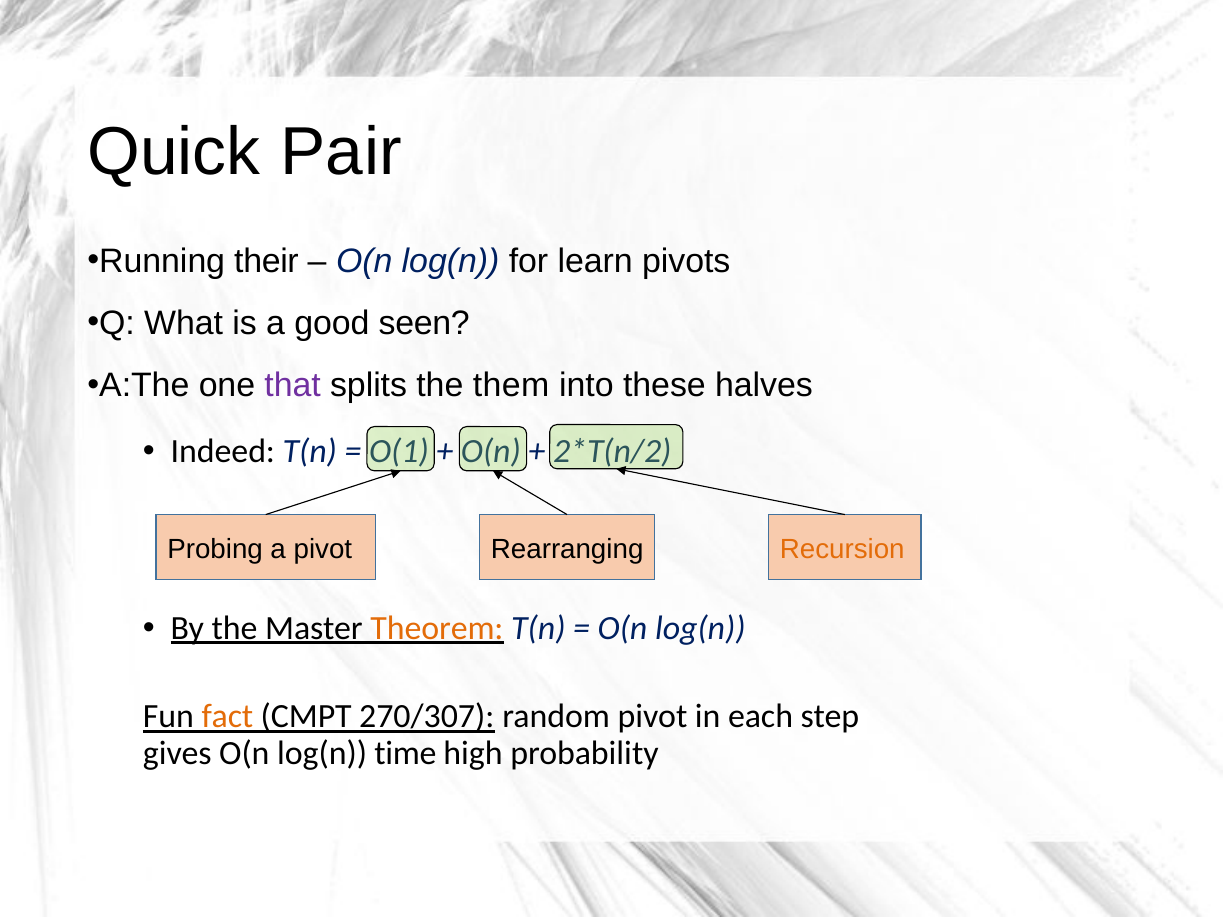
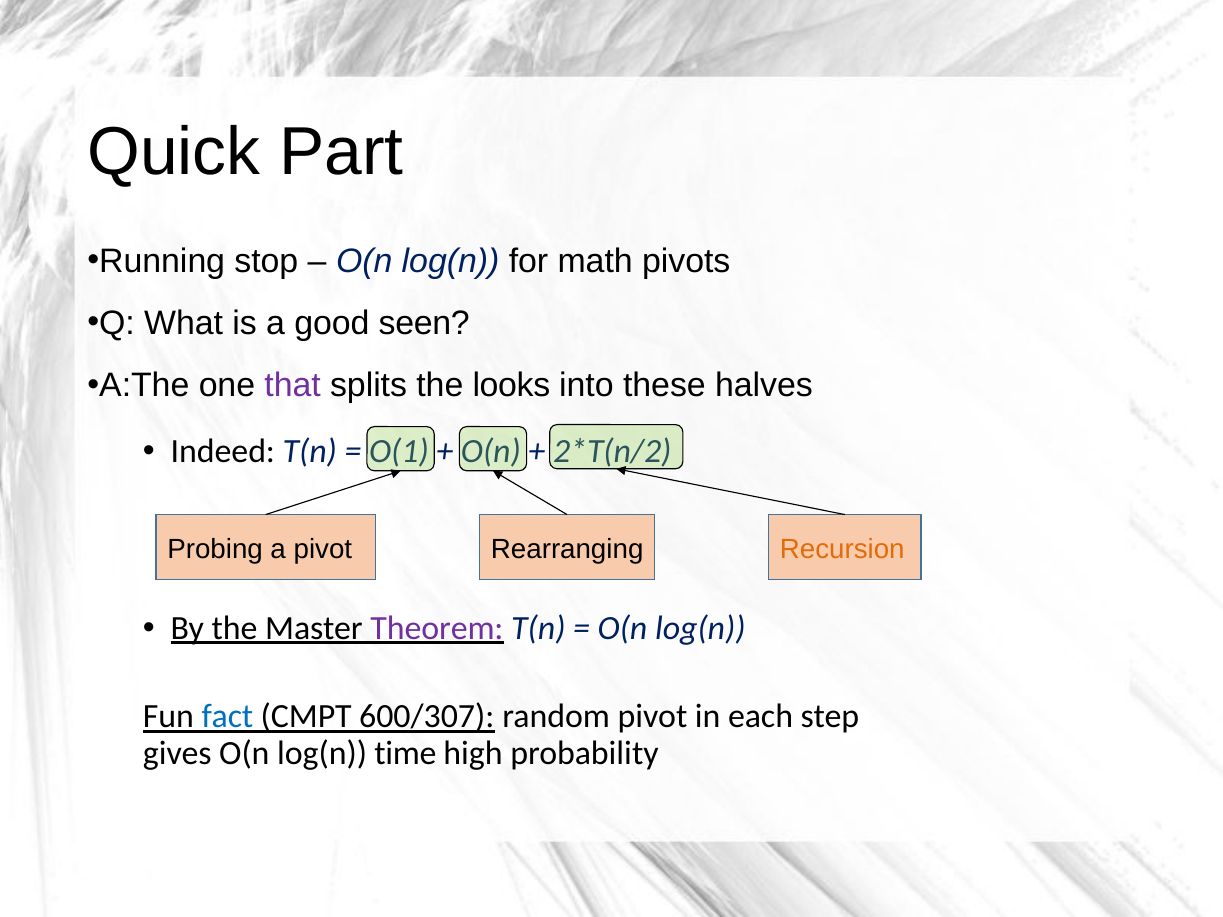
Pair: Pair -> Part (342, 152)
their: their -> stop (266, 261)
learn: learn -> math (595, 261)
them: them -> looks (511, 386)
Theorem colour: orange -> purple (437, 628)
fact colour: orange -> blue (227, 717)
270/307: 270/307 -> 600/307 (427, 717)
